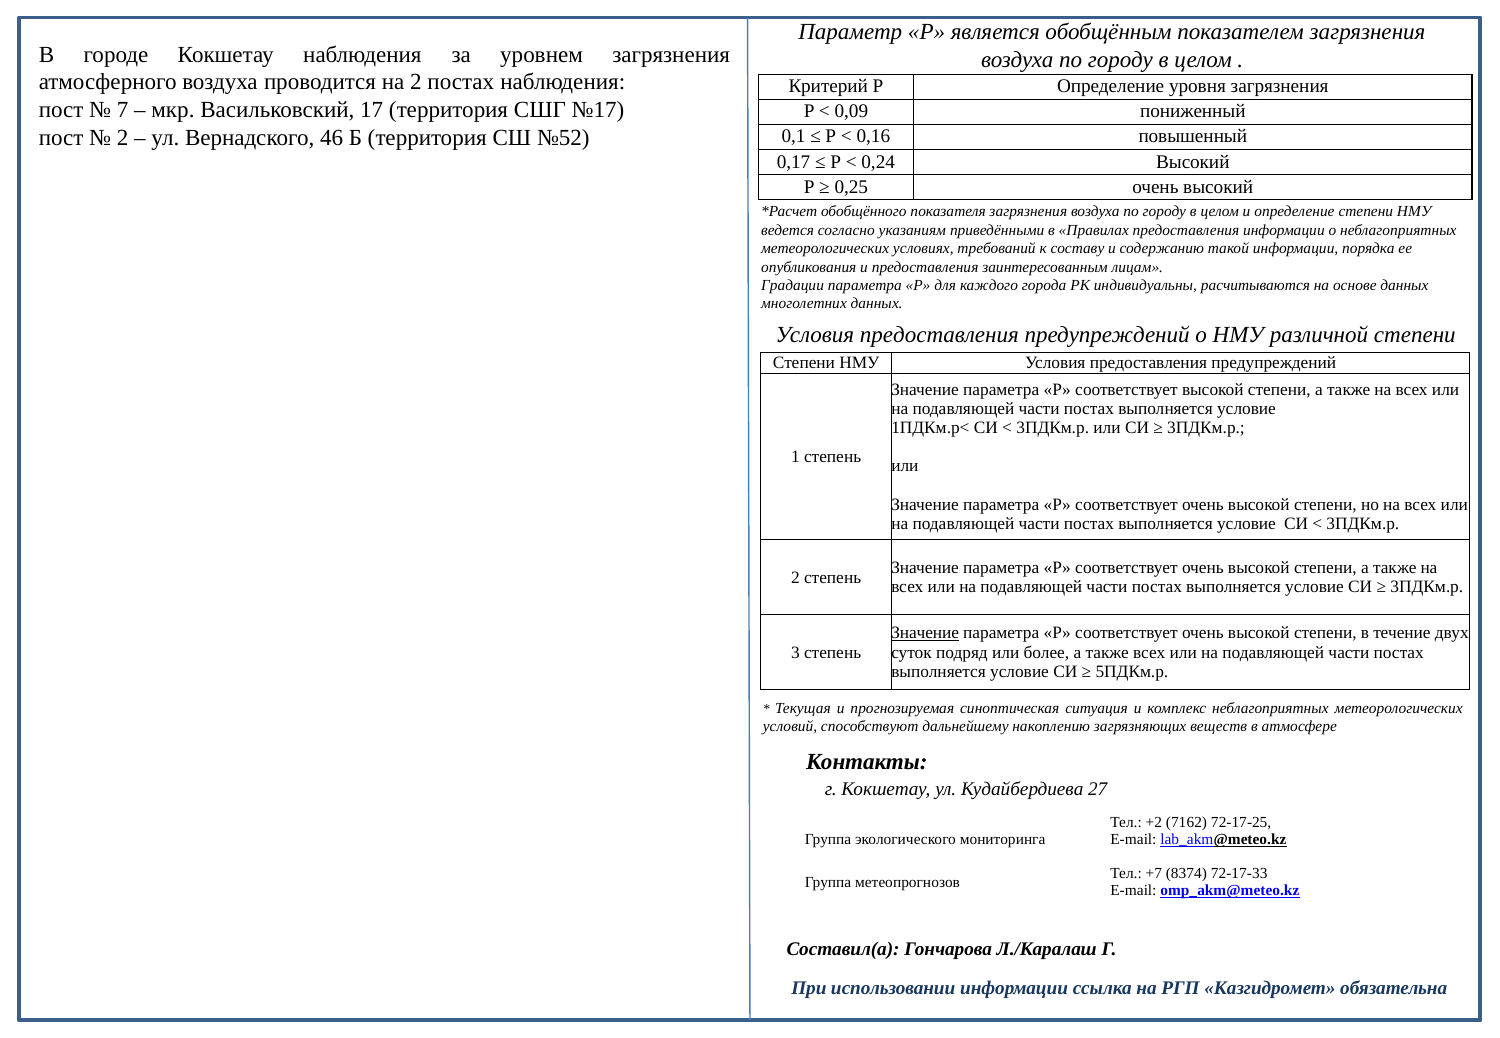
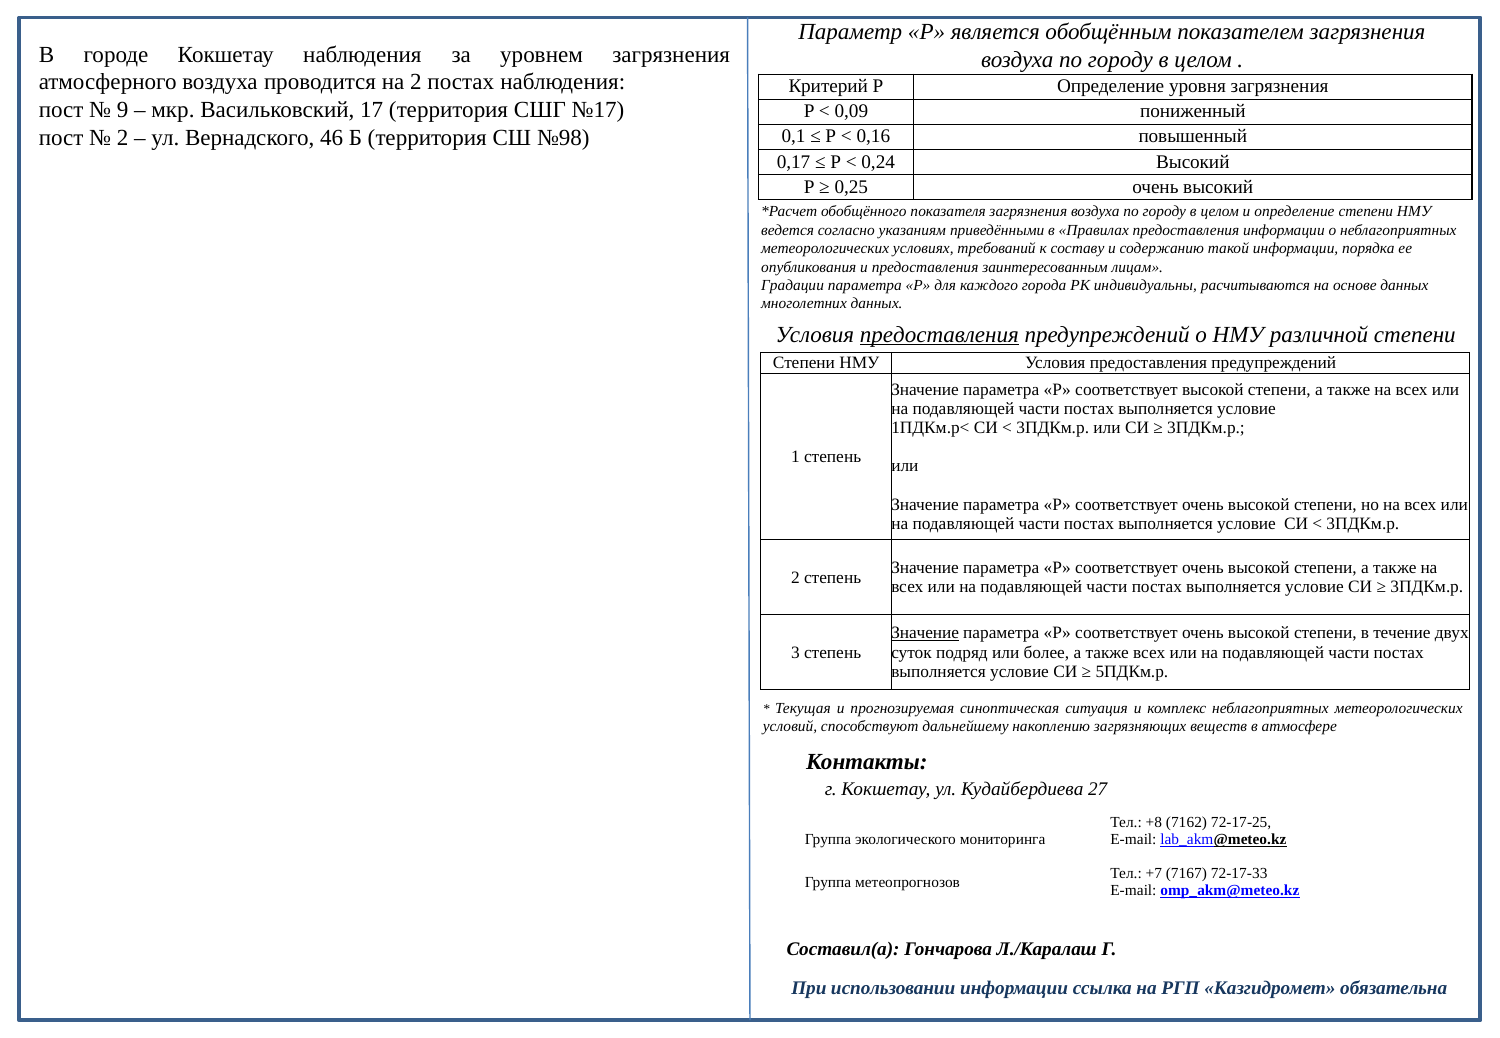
7: 7 -> 9 (123, 110)
№52: №52 -> №98 (563, 138)
предоставления underline: none -> present (939, 335)
+2: +2 -> +8 (1154, 823)
8374: 8374 -> 7167 (1186, 874)
